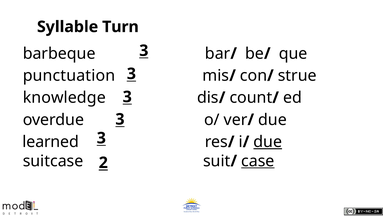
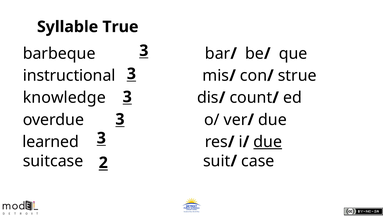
Turn: Turn -> True (120, 27)
punctuation: punctuation -> instructional (69, 75)
case underline: present -> none (258, 161)
